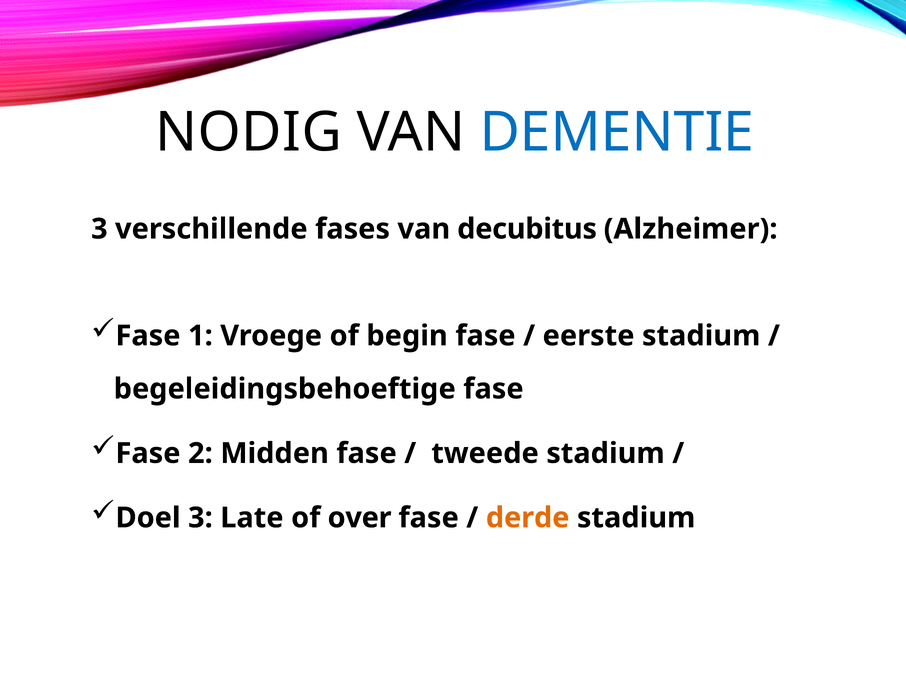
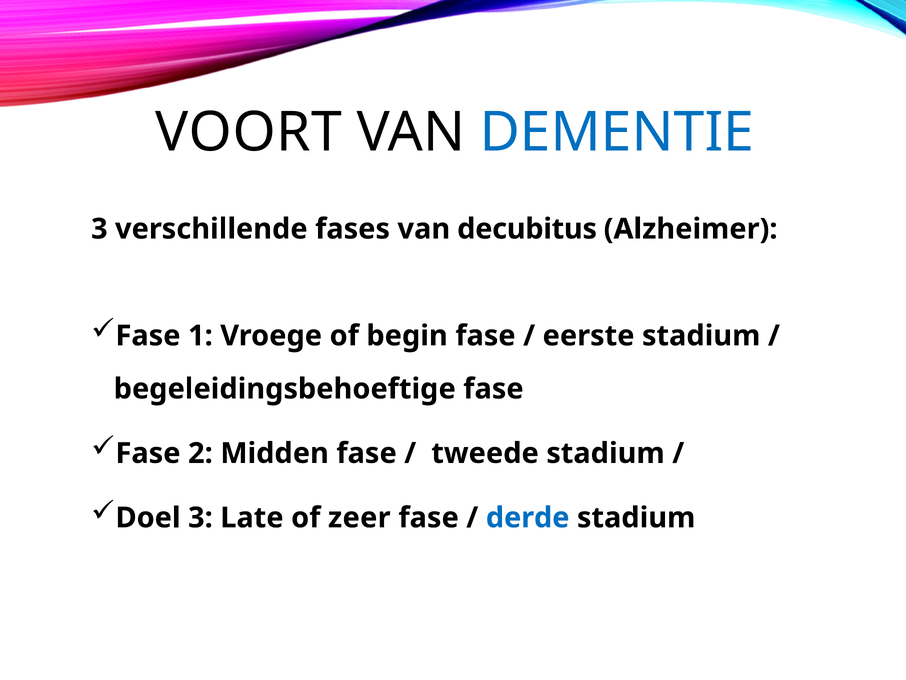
NODIG: NODIG -> VOORT (249, 132)
over: over -> zeer (359, 517)
derde colour: orange -> blue (528, 517)
